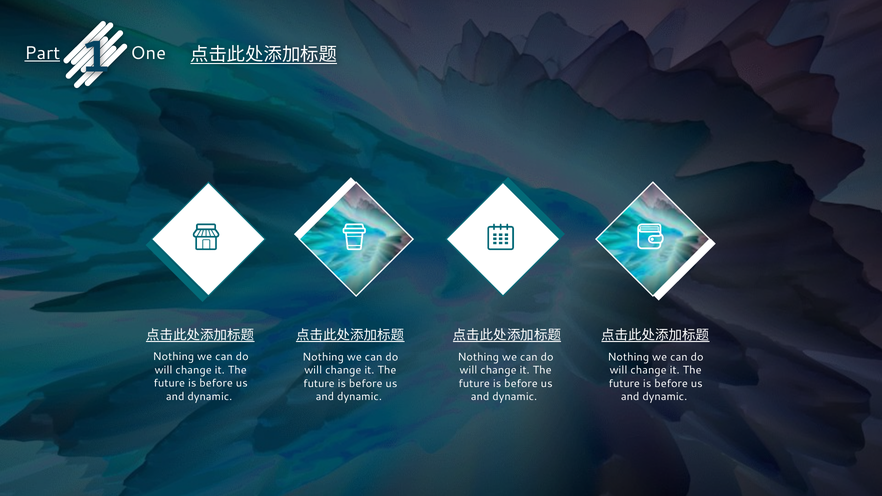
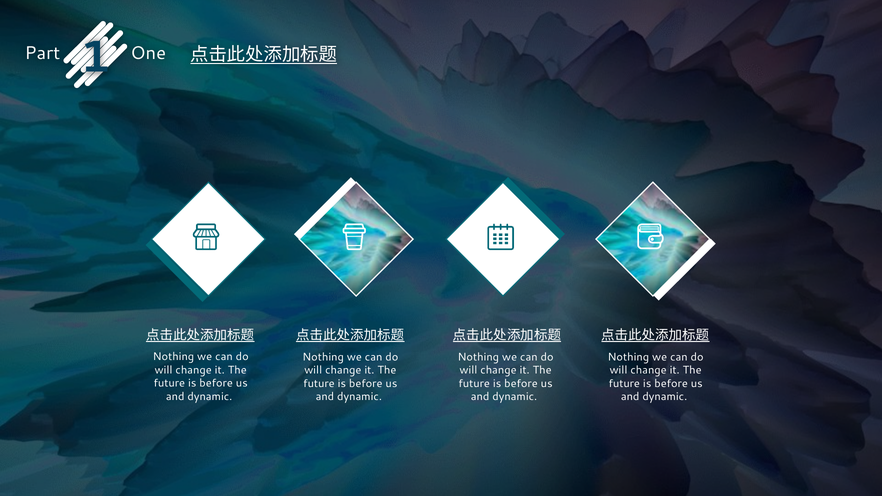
Part underline: present -> none (42, 53)
